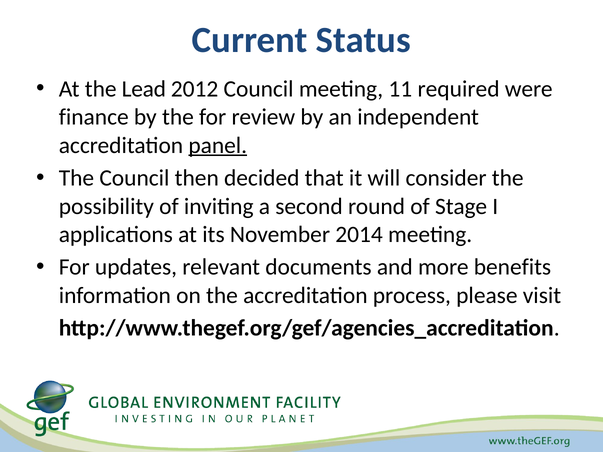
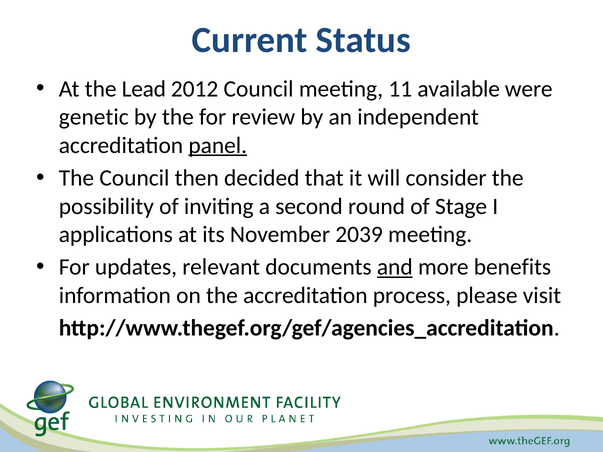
required: required -> available (459, 89)
finance: finance -> genetic (94, 117)
2014: 2014 -> 2039 (359, 235)
and underline: none -> present (395, 267)
